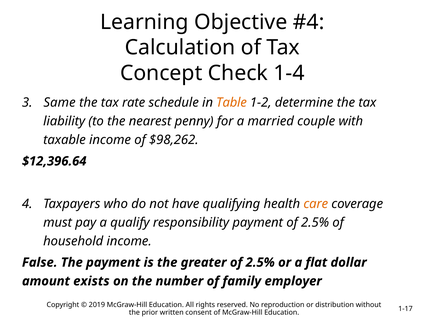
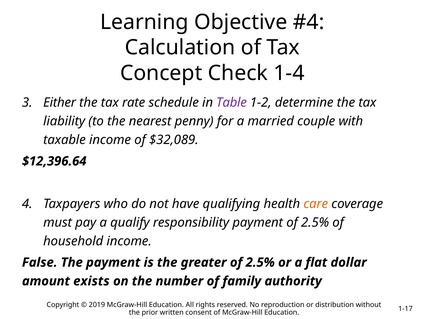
Same: Same -> Either (60, 102)
Table colour: orange -> purple (232, 102)
$98,262: $98,262 -> $32,089 (174, 140)
employer: employer -> authority (293, 281)
